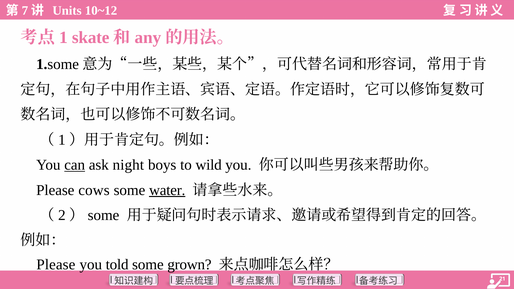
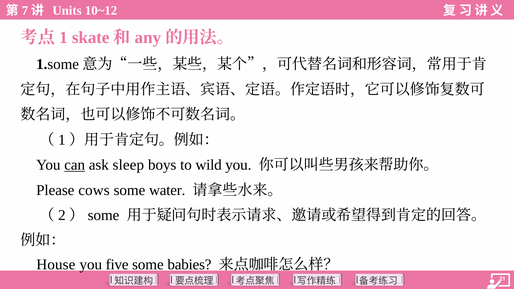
night: night -> sleep (128, 165)
water underline: present -> none (167, 190)
Please: Please -> House (56, 265)
told: told -> five (117, 265)
grown: grown -> babies (189, 265)
